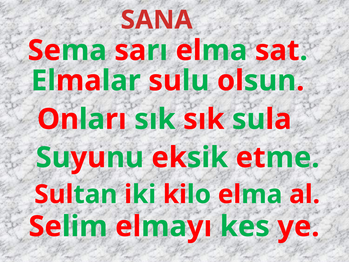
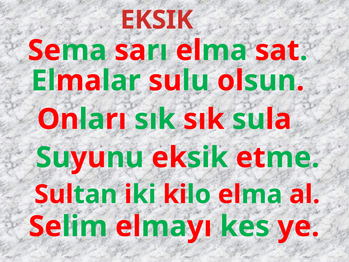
SANA: SANA -> EKSIK (157, 20)
